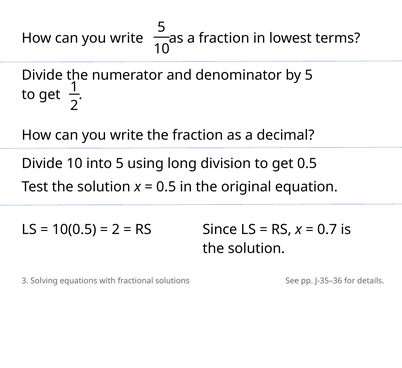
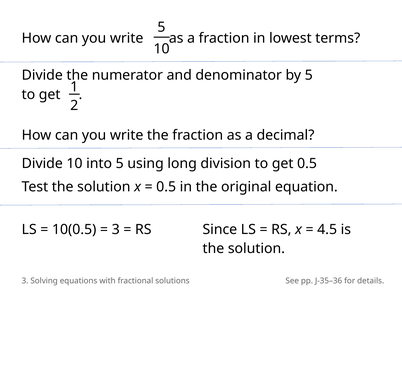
2: 2 -> 3 (116, 230)
0.7: 0.7 -> 4.5 (327, 230)
